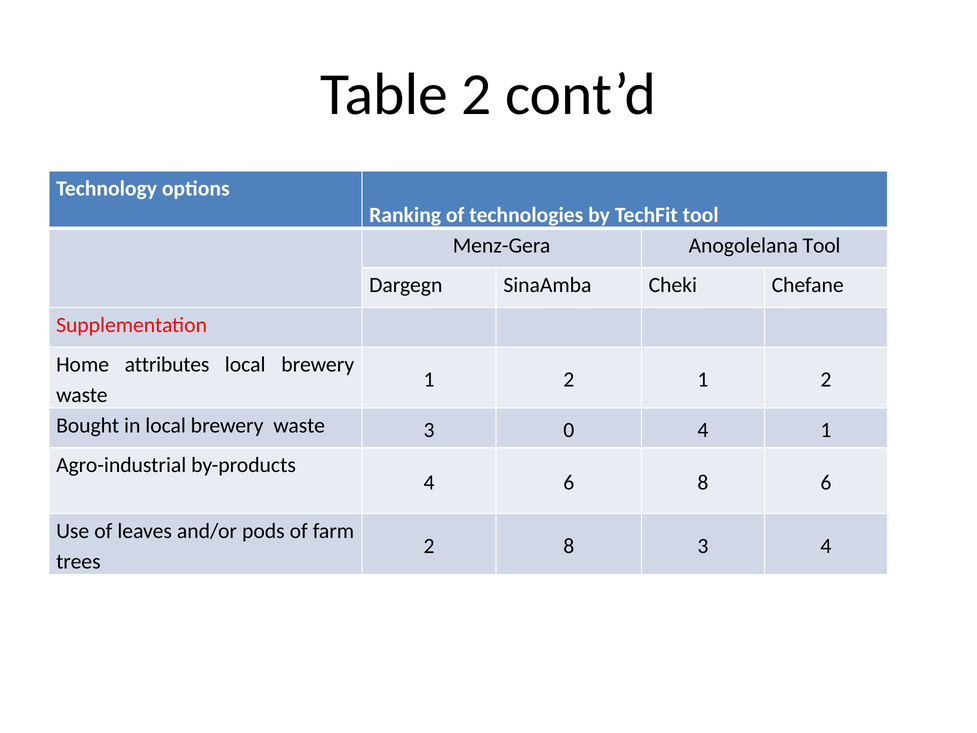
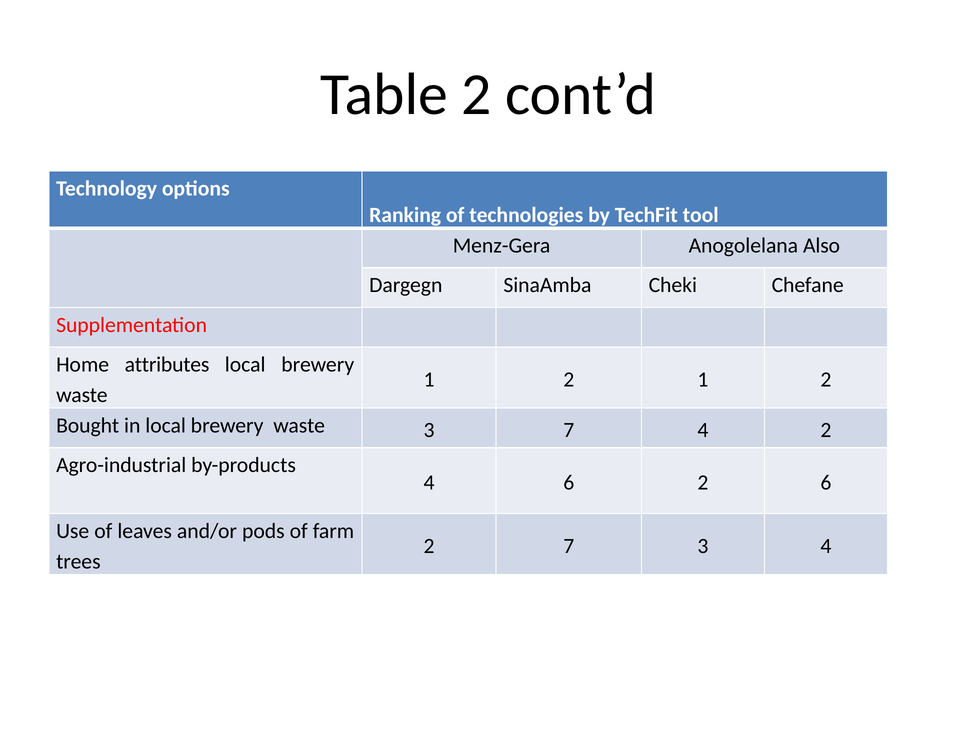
Anogolelana Tool: Tool -> Also (822, 246)
3 0: 0 -> 7 (569, 430)
4 1: 1 -> 2 (826, 430)
6 8: 8 -> 2 (703, 483)
2 8: 8 -> 7 (569, 546)
